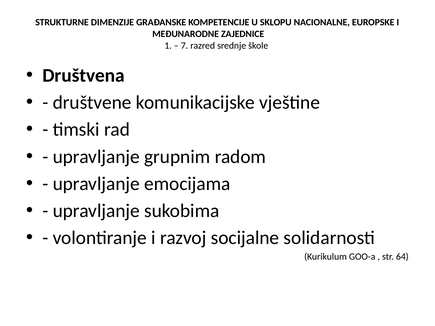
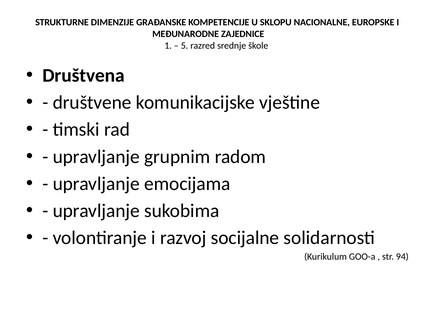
7: 7 -> 5 (185, 46)
64: 64 -> 94 (402, 257)
